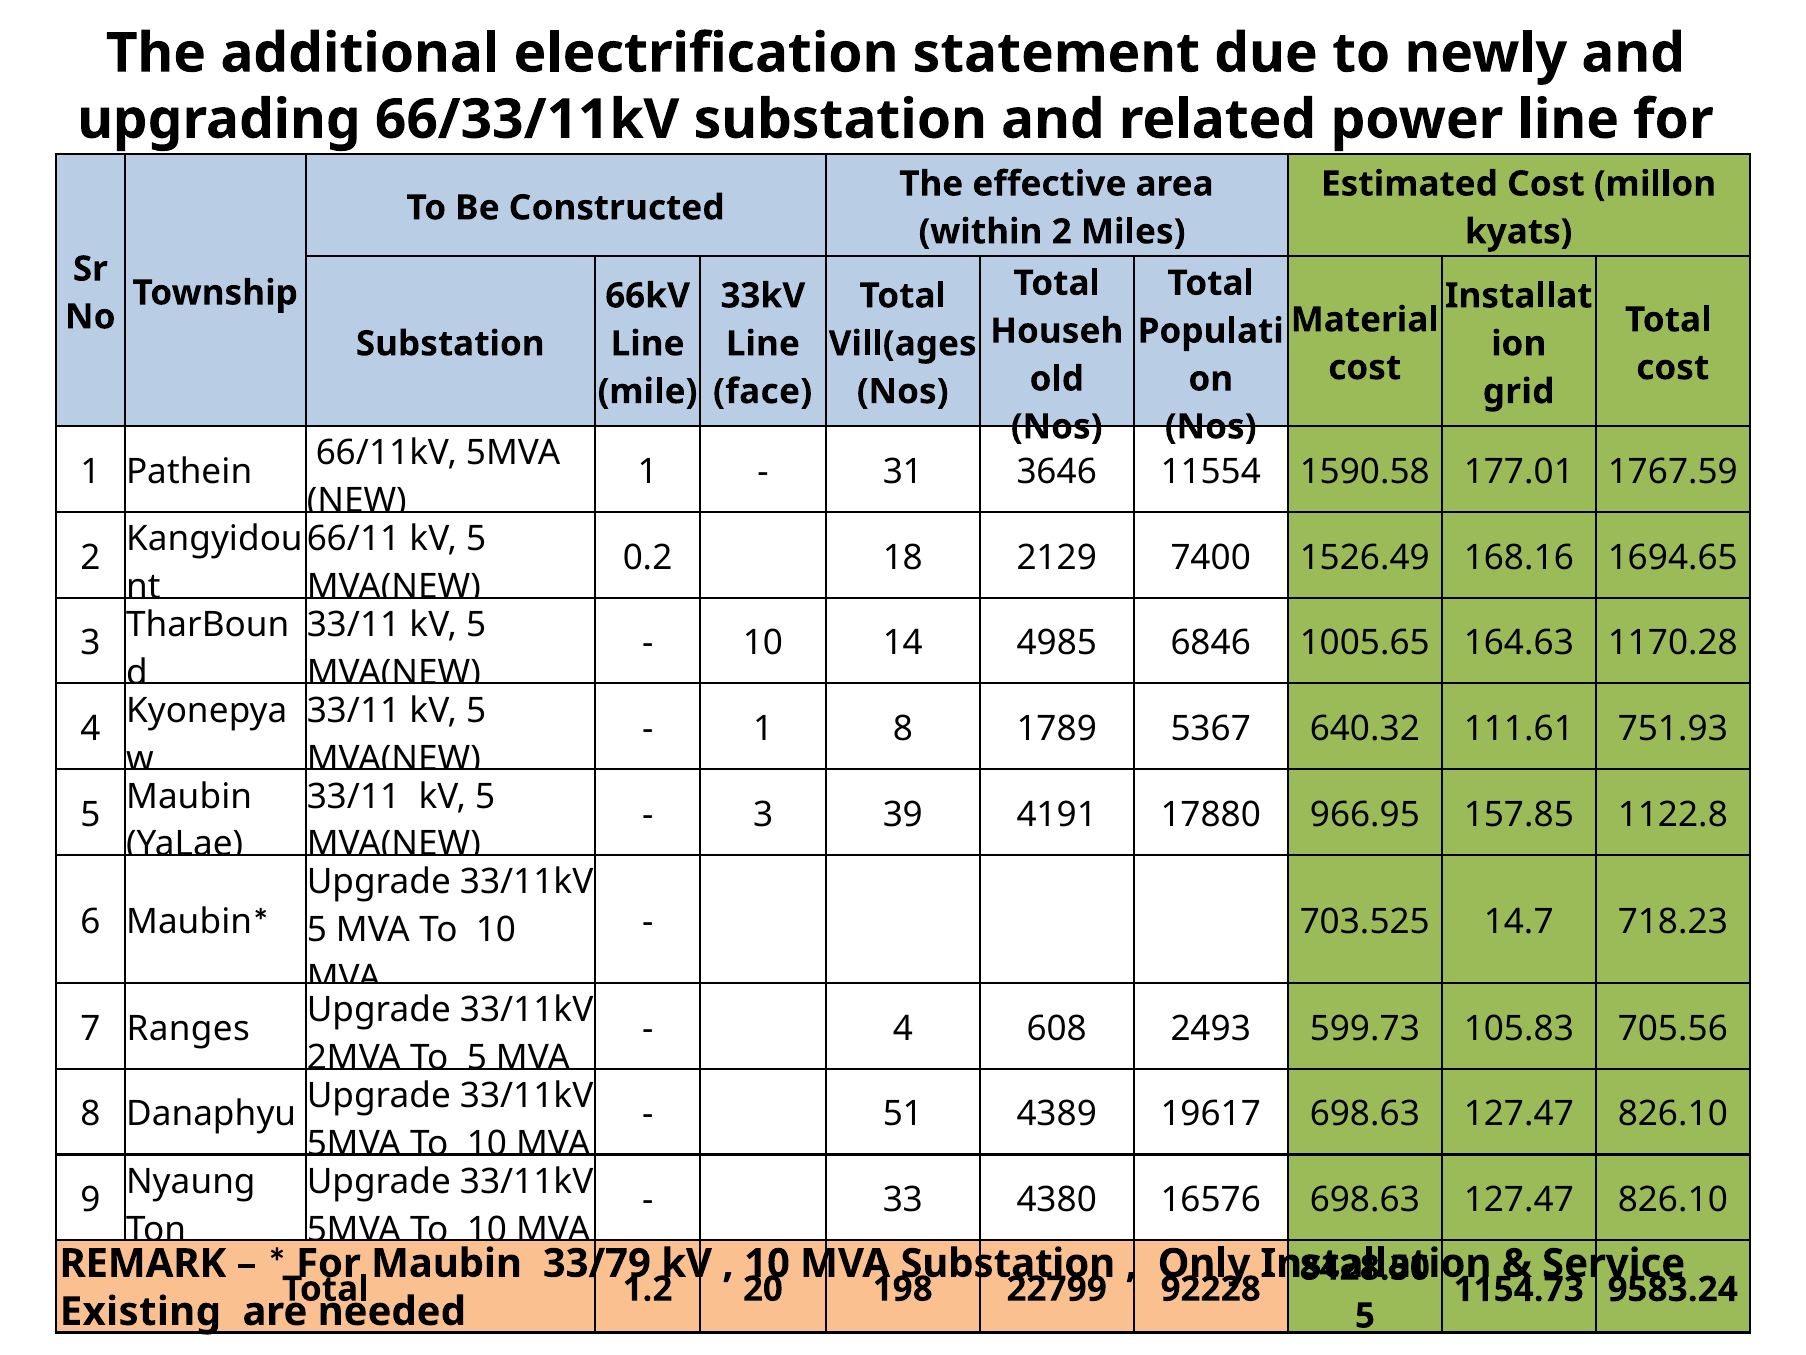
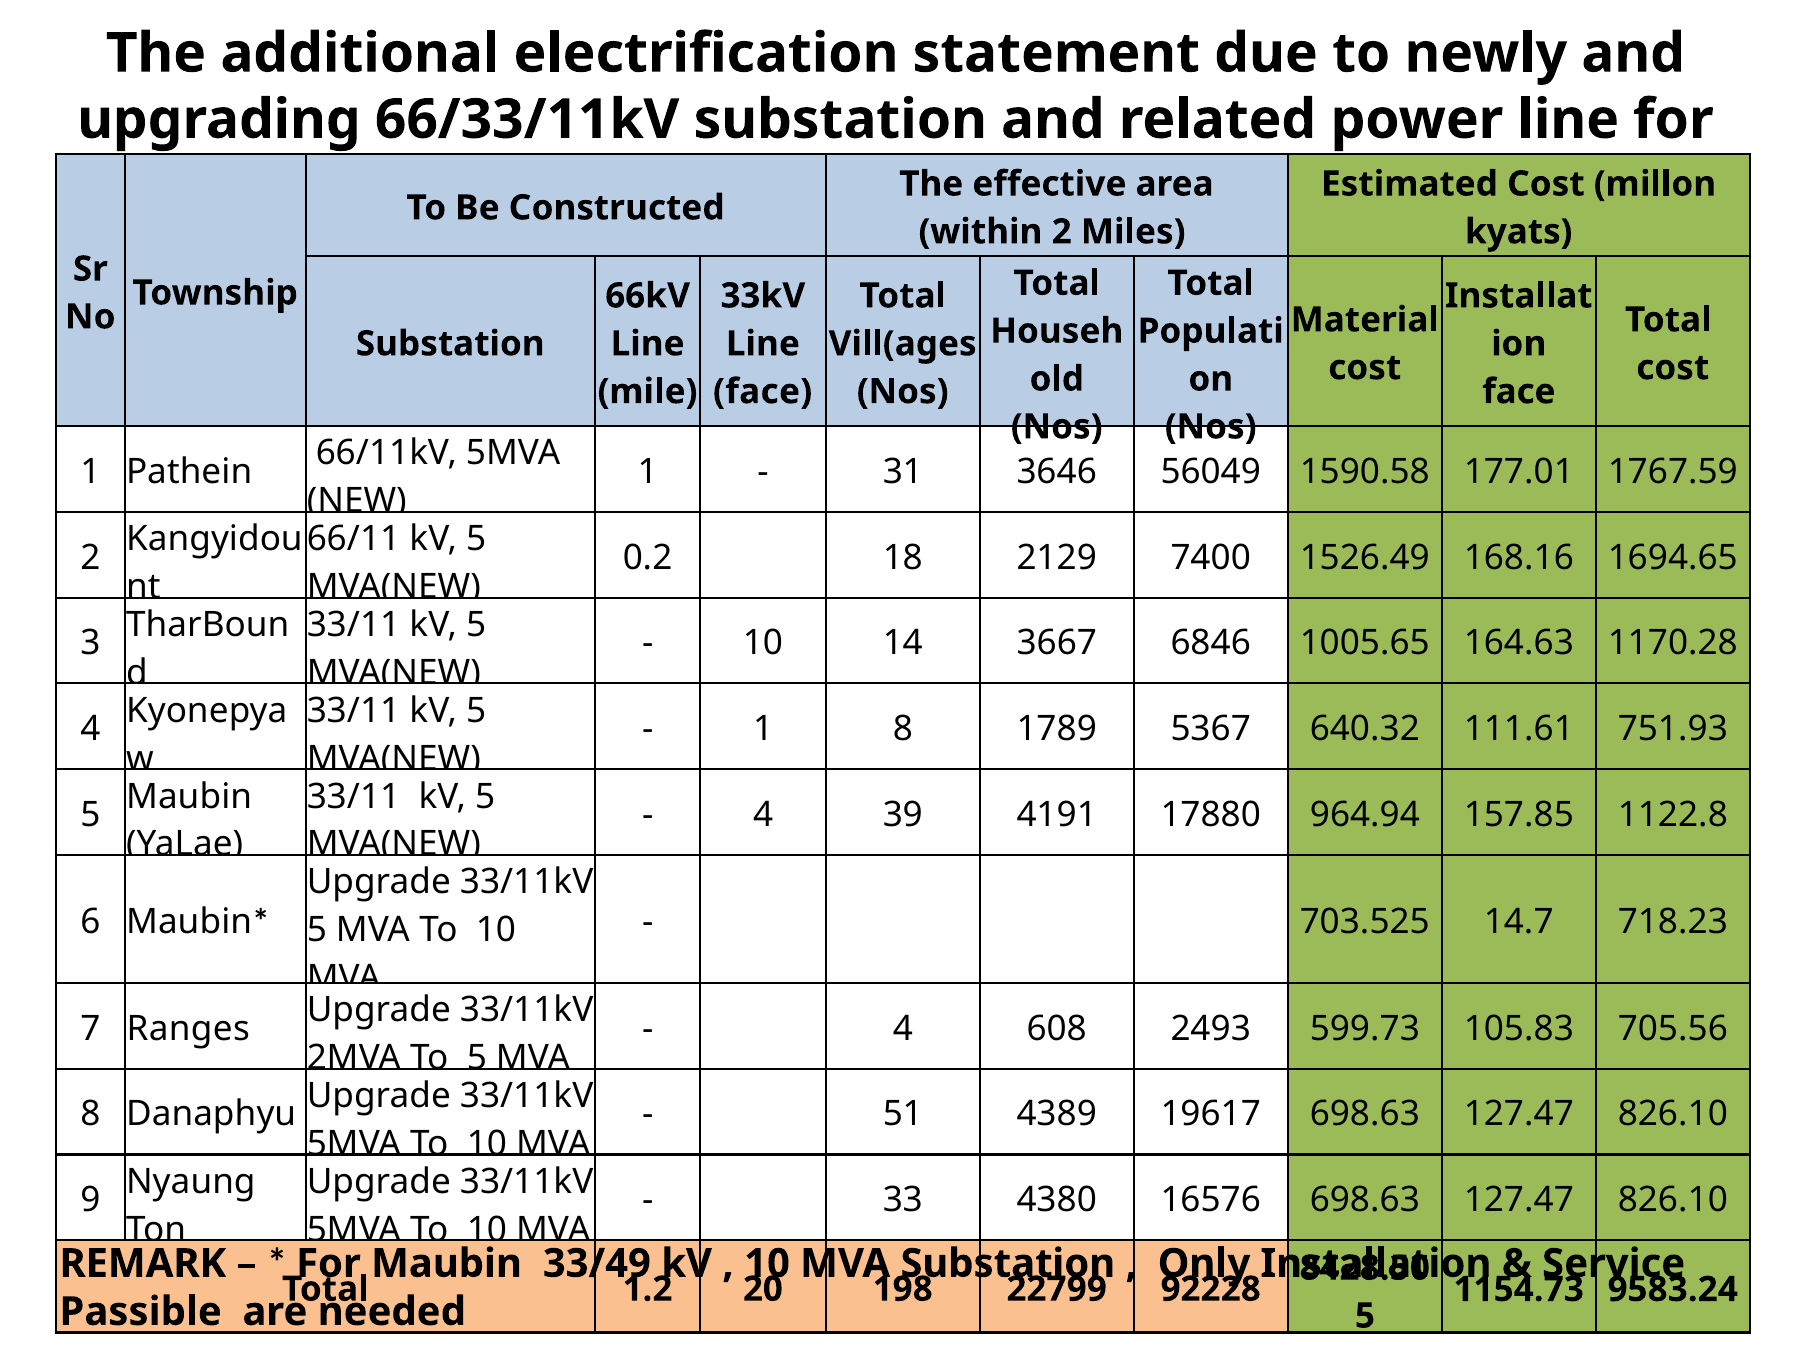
grid: grid -> face (1519, 391)
11554: 11554 -> 56049 (1211, 472)
4985: 4985 -> 3667 (1057, 643)
3: 3 -> 4 (763, 815)
966.95: 966.95 -> 964.94 (1365, 815)
33/79: 33/79 -> 33/49 (597, 1263)
Existing: Existing -> Passible (141, 1311)
